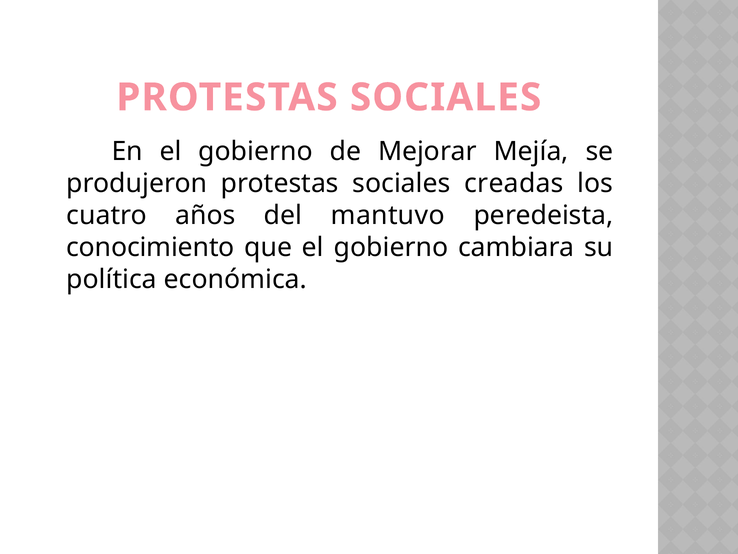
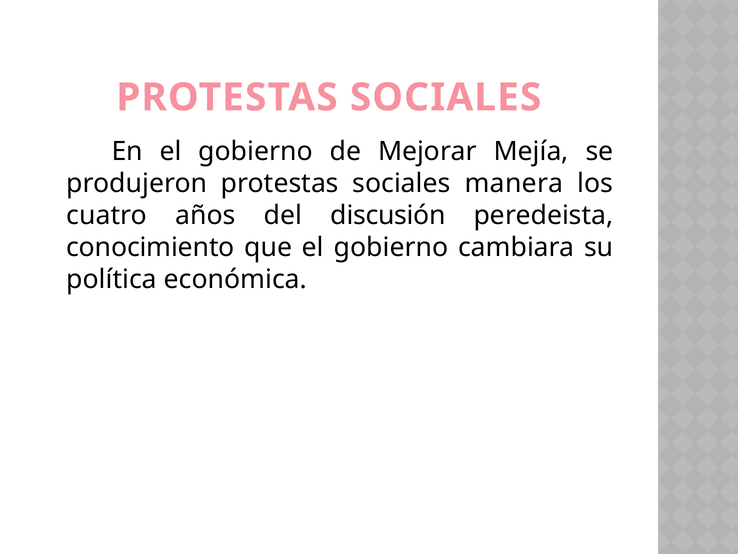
creadas: creadas -> manera (514, 183)
mantuvo: mantuvo -> discusión (388, 215)
